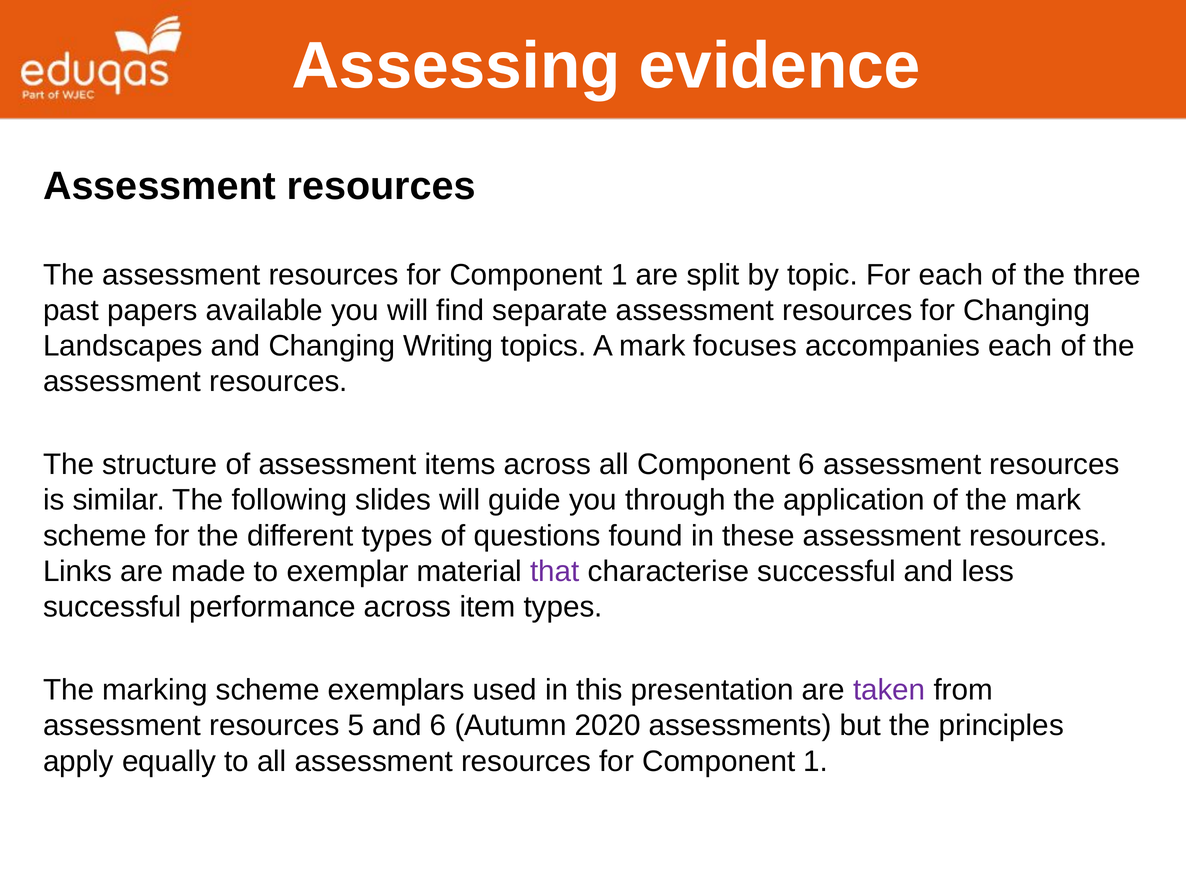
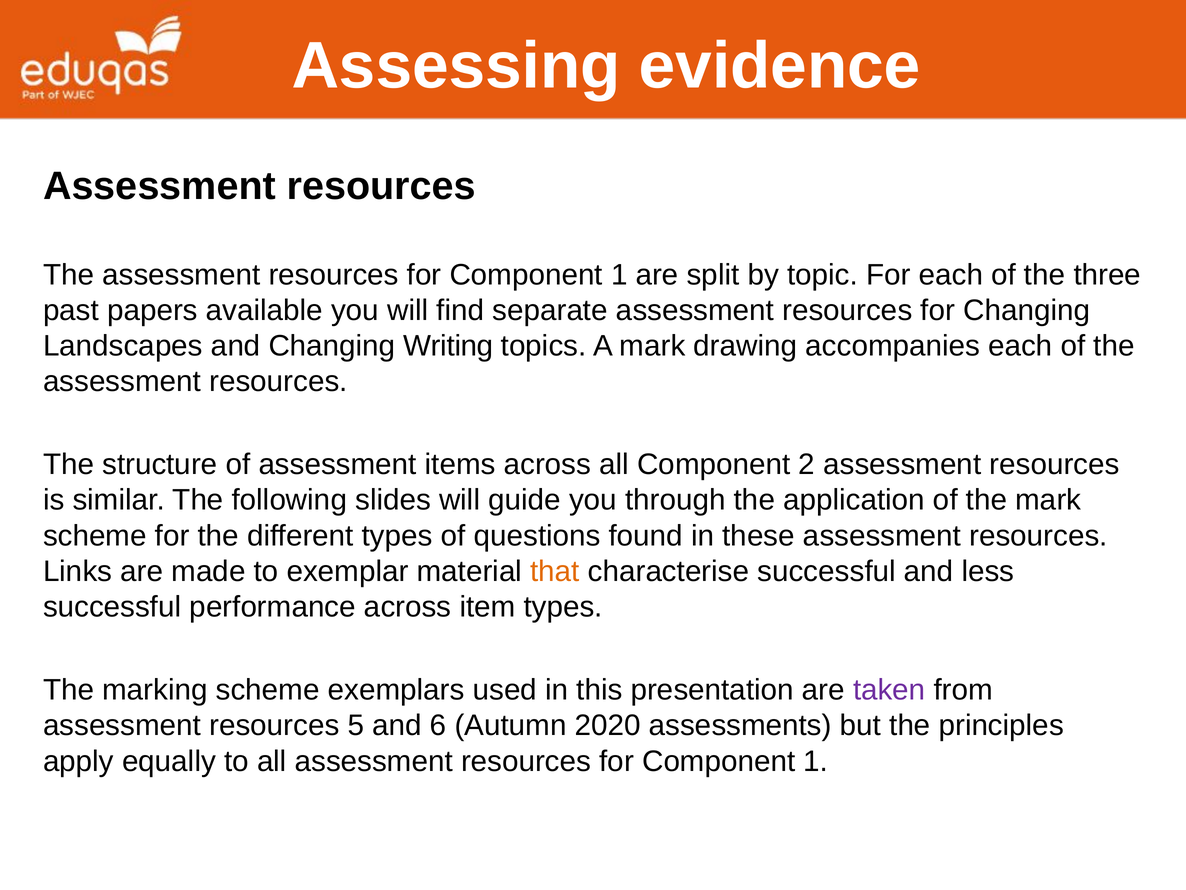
focuses: focuses -> drawing (745, 346)
Component 6: 6 -> 2 (807, 464)
that colour: purple -> orange (555, 571)
